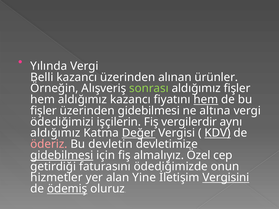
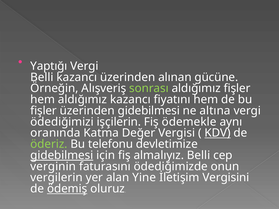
Yılında: Yılında -> Yaptığı (49, 66)
ürünler: ürünler -> gücüne (216, 77)
hem underline: present -> none (206, 100)
vergilerdir: vergilerdir -> ödemekle (189, 122)
aldığımız: aldığımız -> oranında (55, 133)
Değer underline: present -> none (139, 133)
öderiz colour: pink -> light green (49, 144)
devletin: devletin -> telefonu (111, 144)
almalıyız Özel: Özel -> Belli (199, 155)
getirdiği: getirdiği -> verginin (53, 167)
hizmetler: hizmetler -> vergilerin (57, 178)
Vergisini underline: present -> none (226, 178)
